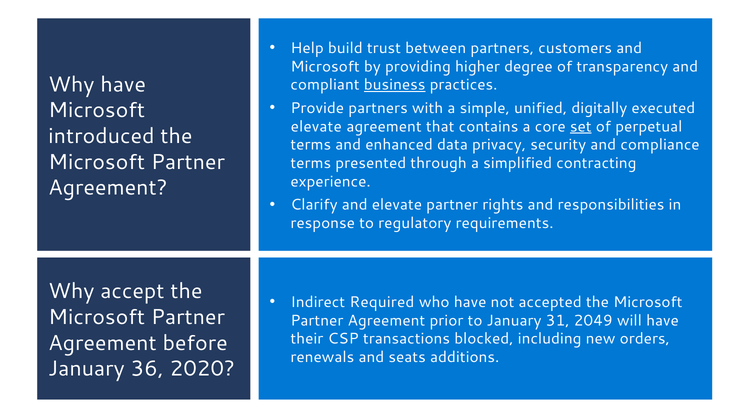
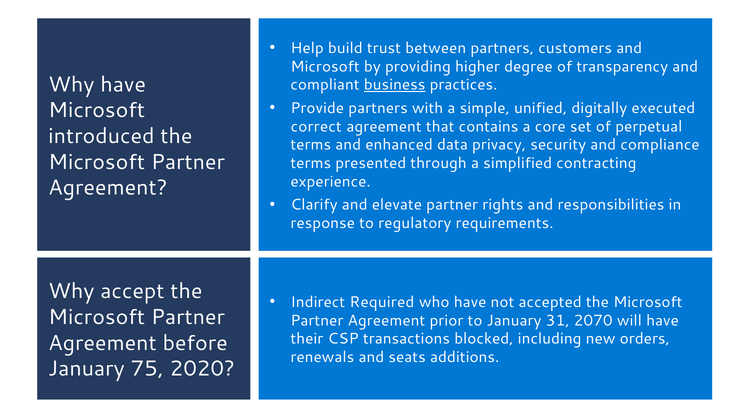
elevate: elevate -> correct (316, 126)
set underline: present -> none (581, 126)
2049: 2049 -> 2070 (593, 320)
36: 36 -> 75 (147, 368)
